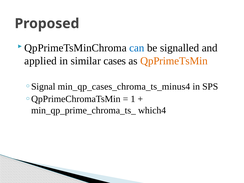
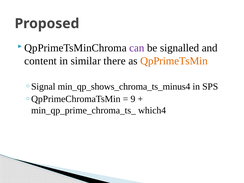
can colour: blue -> purple (137, 48)
applied: applied -> content (41, 61)
cases: cases -> there (115, 61)
min_qp_cases_chroma_ts_minus4: min_qp_cases_chroma_ts_minus4 -> min_qp_shows_chroma_ts_minus4 (124, 87)
1: 1 -> 9 (133, 99)
